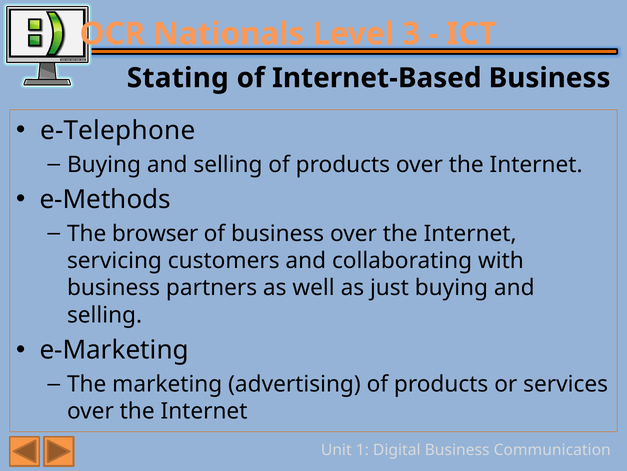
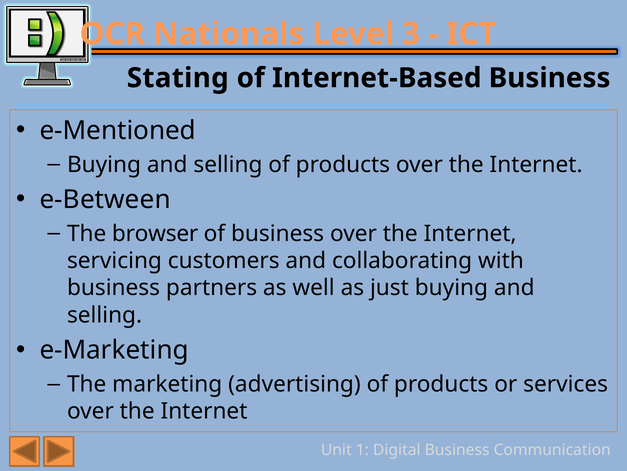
e-Telephone: e-Telephone -> e-Mentioned (118, 130)
e-Methods: e-Methods -> e-Between (105, 199)
